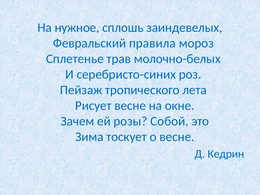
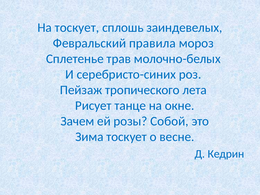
На нужное: нужное -> тоскует (77, 28)
Рисует весне: весне -> танце (130, 106)
